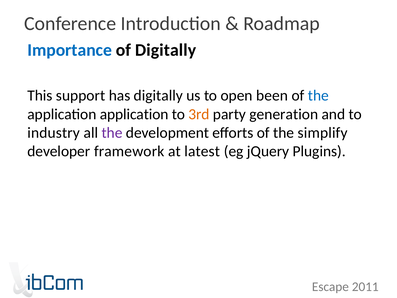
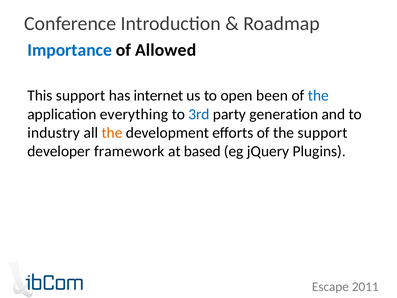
of Digitally: Digitally -> Allowed (166, 50)
has digitally: digitally -> internet (158, 96)
application application: application -> everything (134, 114)
3rd colour: orange -> blue (199, 114)
the colour: purple -> orange (112, 133)
the simplify: simplify -> support (323, 133)
latest: latest -> based (202, 151)
